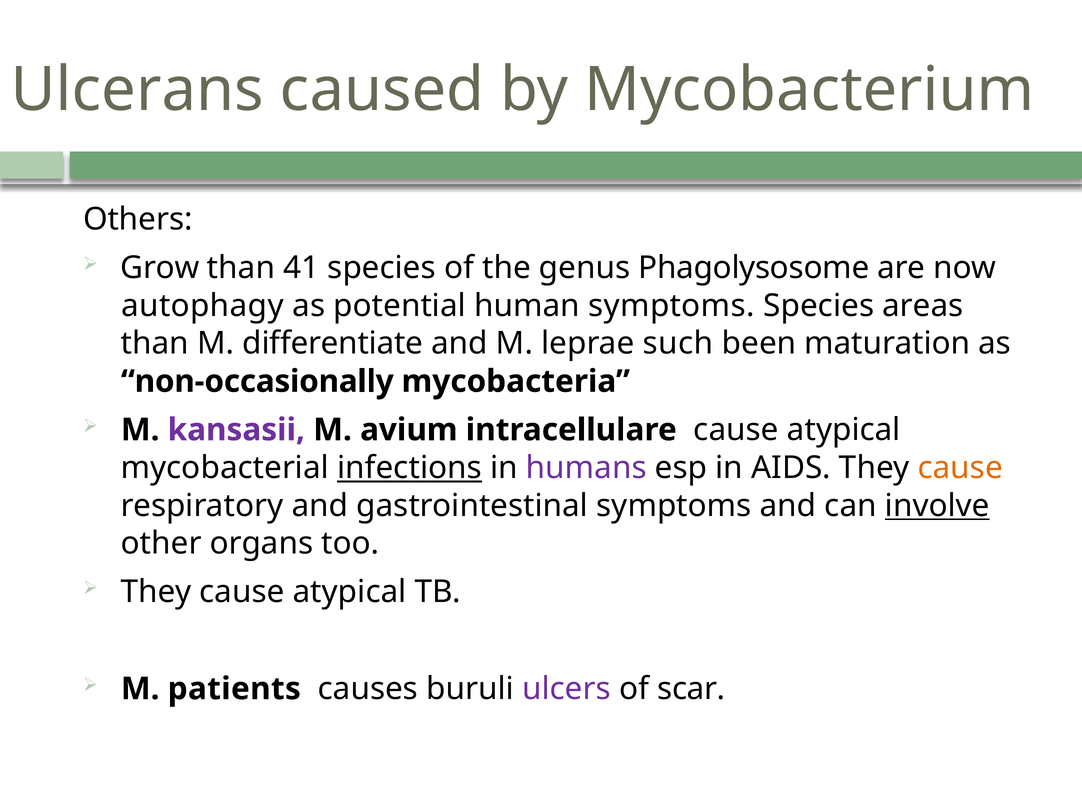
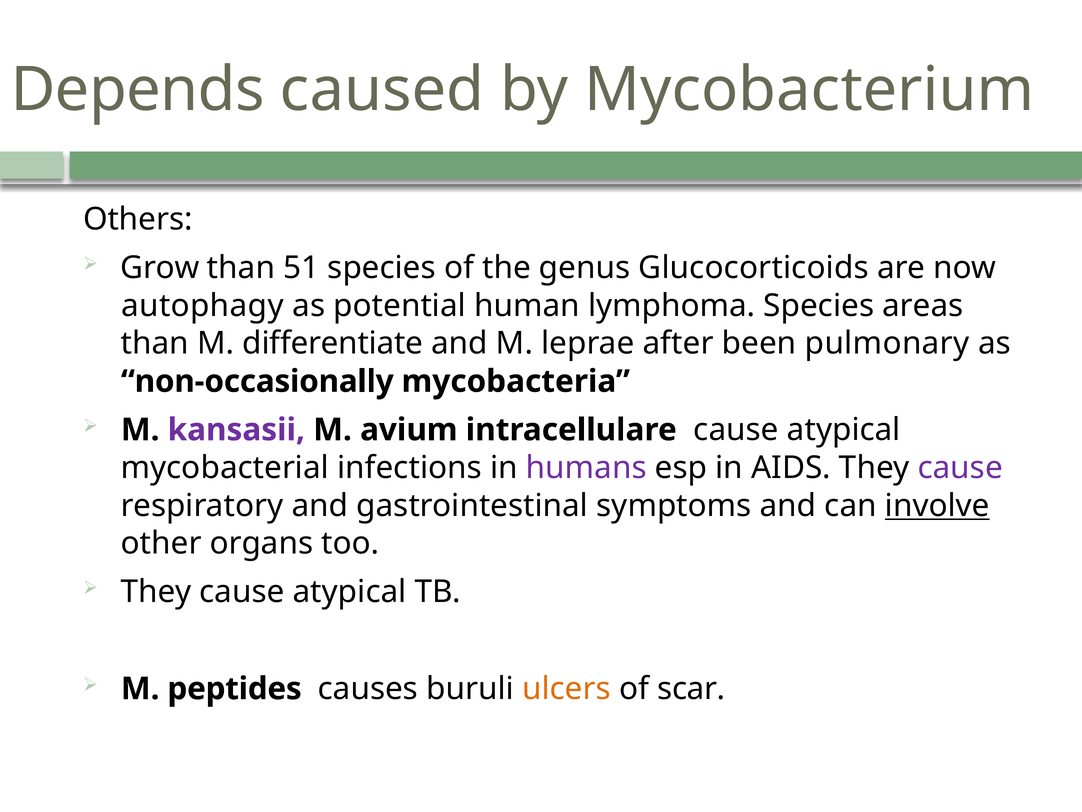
Ulcerans: Ulcerans -> Depends (138, 90)
41: 41 -> 51 (301, 268)
Phagolysosome: Phagolysosome -> Glucocorticoids (754, 268)
human symptoms: symptoms -> lymphoma (672, 305)
such: such -> after (678, 343)
maturation: maturation -> pulmonary (887, 343)
infections underline: present -> none (410, 467)
cause colour: orange -> purple (960, 467)
patients: patients -> peptides (235, 688)
ulcers colour: purple -> orange (567, 688)
